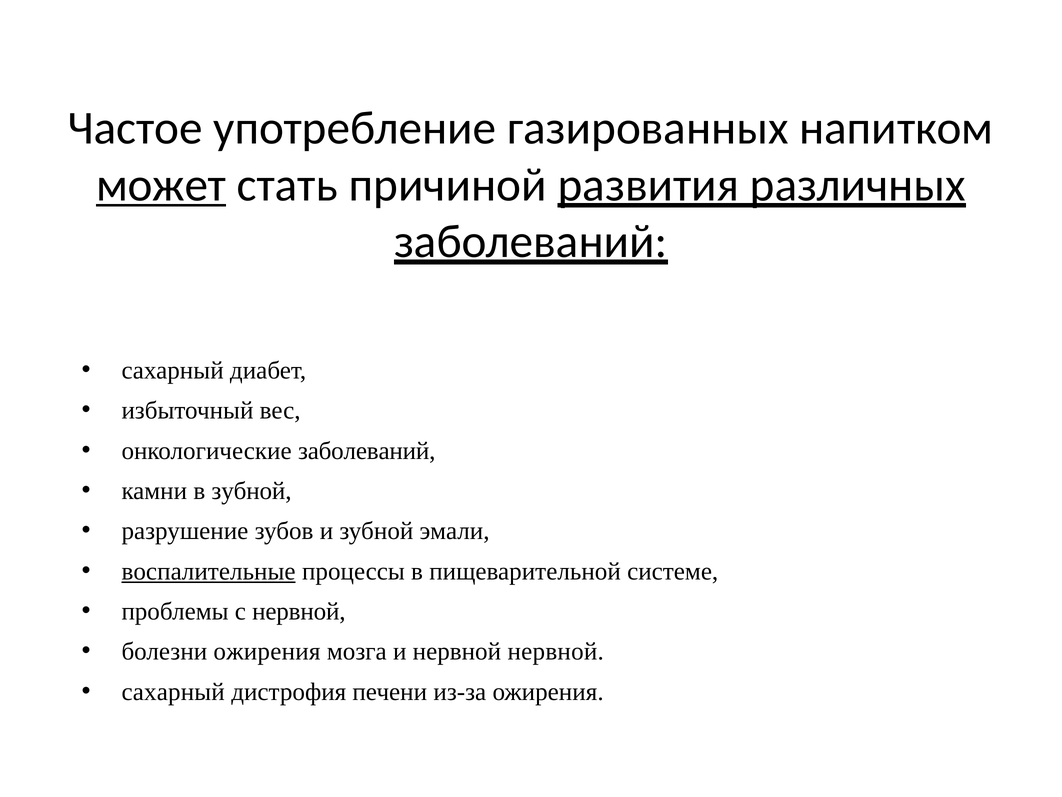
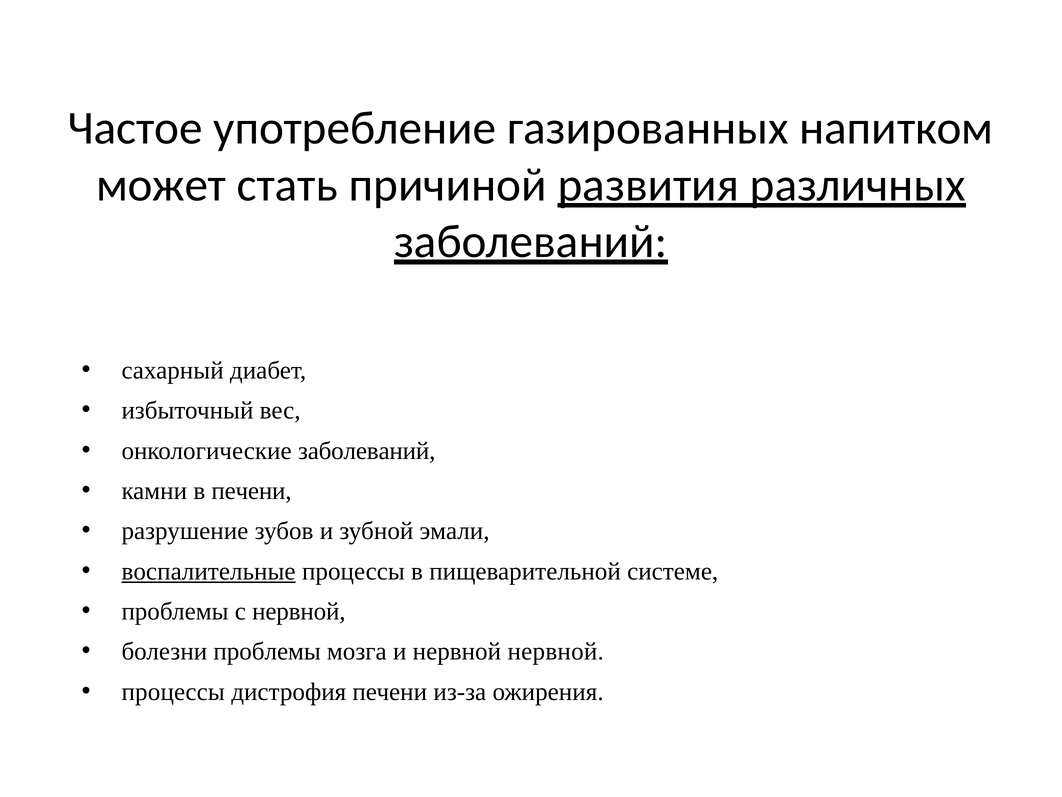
может underline: present -> none (161, 185)
в зубной: зубной -> печени (252, 491)
болезни ожирения: ожирения -> проблемы (267, 651)
сахарный: сахарный -> процессы (173, 691)
